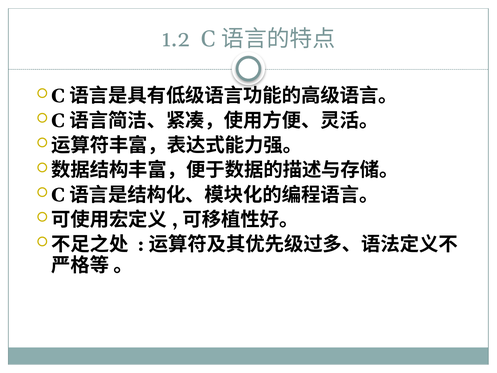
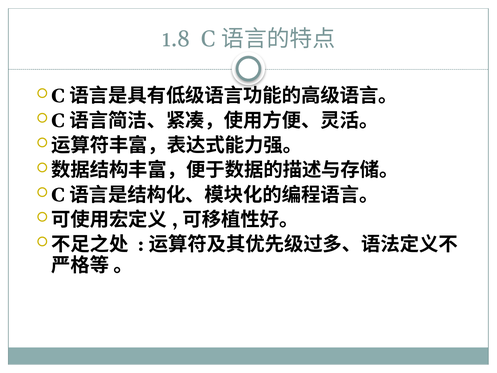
1.2: 1.2 -> 1.8 (176, 39)
